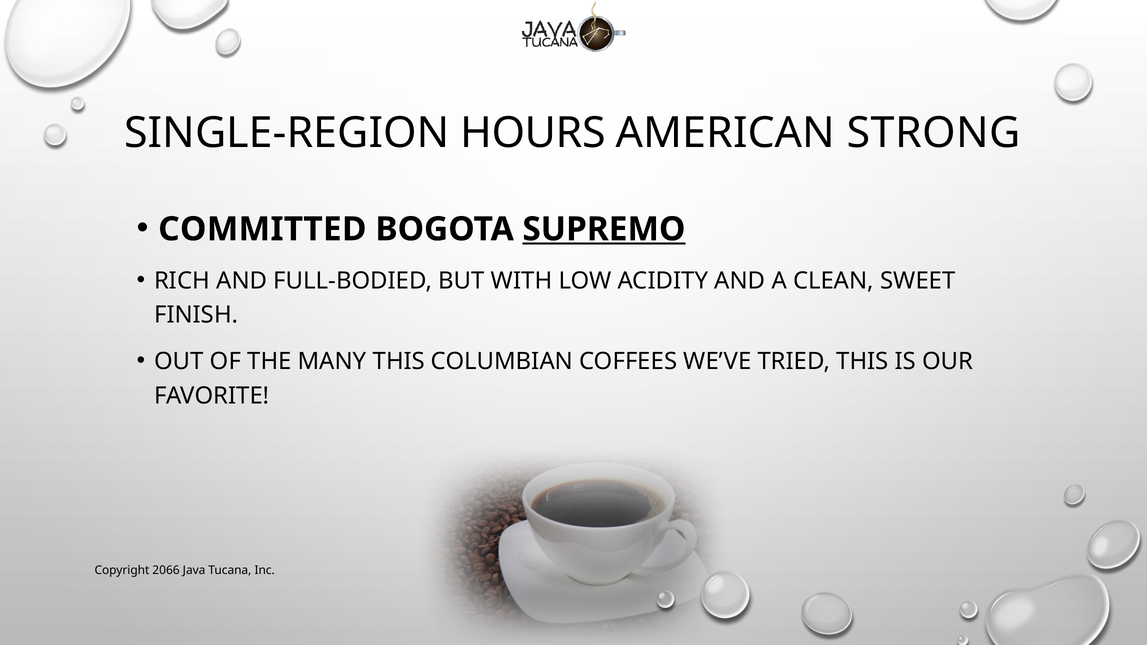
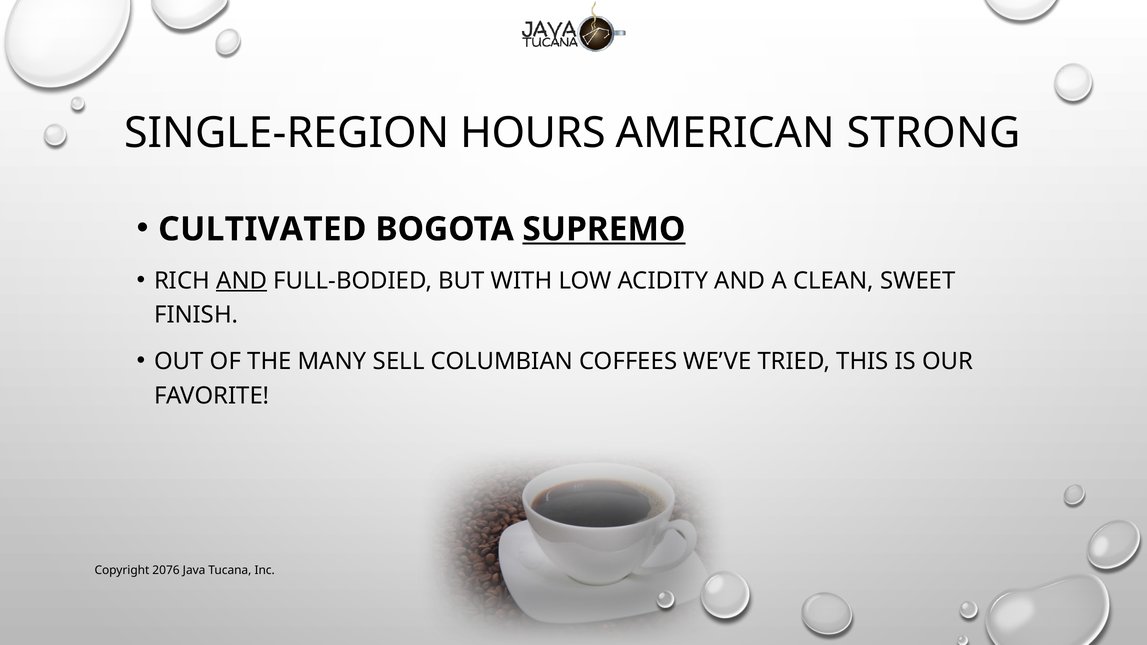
COMMITTED: COMMITTED -> CULTIVATED (262, 229)
AND underline: none -> present (242, 281)
MANY THIS: THIS -> SELL (399, 362)
2066: 2066 -> 2076 (166, 571)
